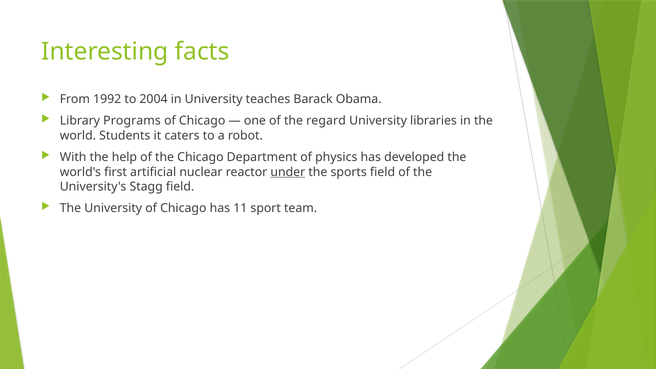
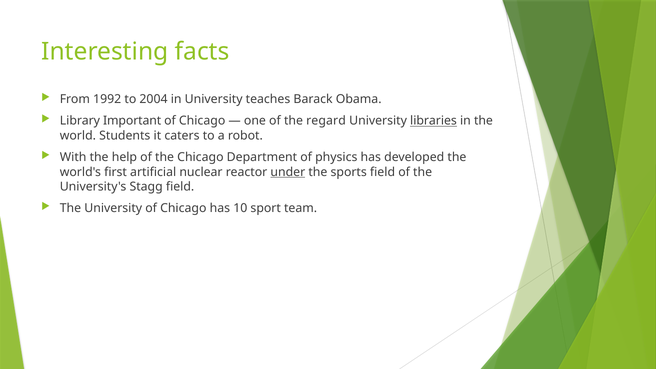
Programs: Programs -> Important (132, 121)
libraries underline: none -> present (433, 121)
11: 11 -> 10 (240, 208)
